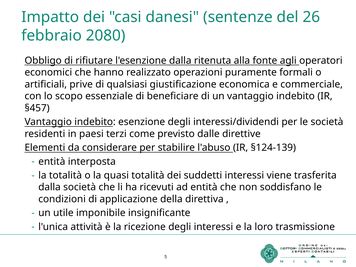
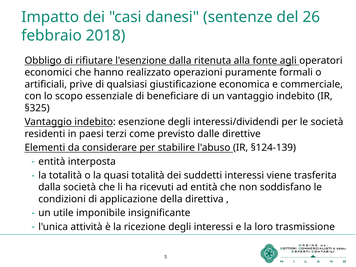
2080: 2080 -> 2018 (106, 35)
§457: §457 -> §325 (37, 108)
